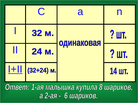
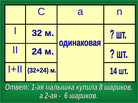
I+II underline: present -> none (15, 70)
